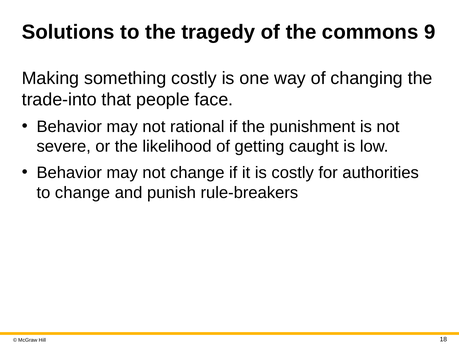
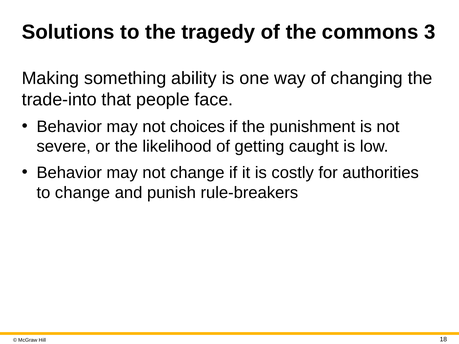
9: 9 -> 3 (430, 32)
something costly: costly -> ability (194, 78)
rational: rational -> choices (197, 127)
